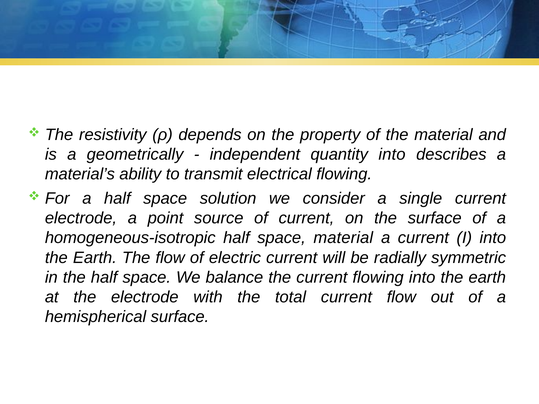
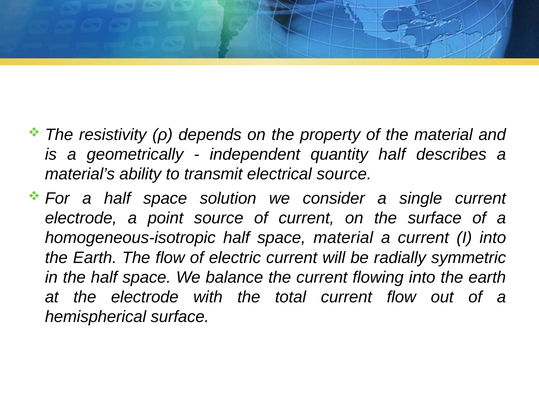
quantity into: into -> half (392, 155)
electrical flowing: flowing -> source (344, 174)
